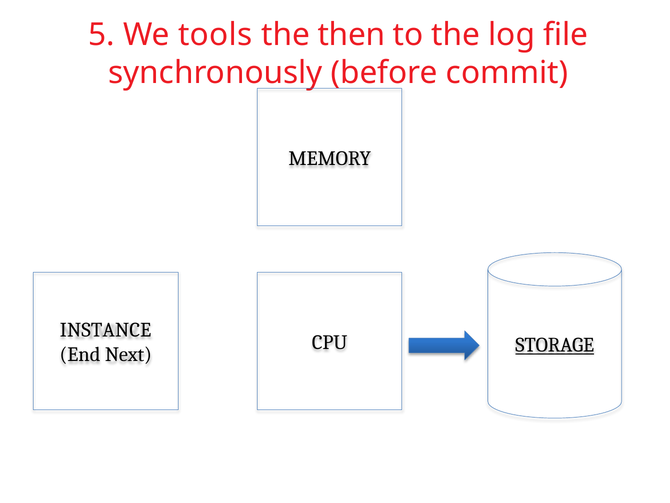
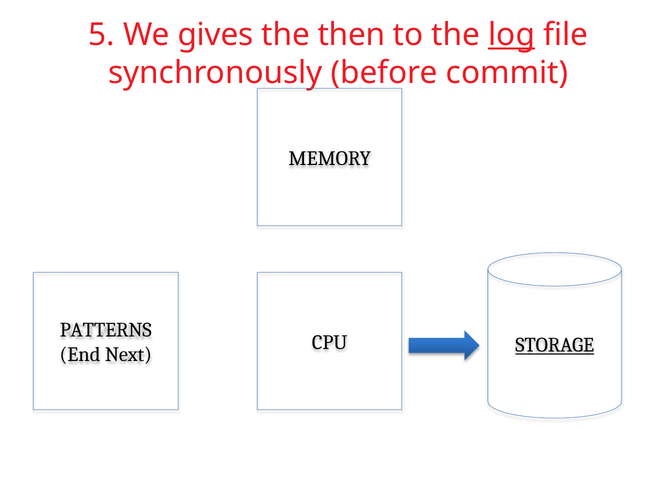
tools: tools -> gives (216, 35)
log underline: none -> present (512, 35)
INSTANCE: INSTANCE -> PATTERNS (106, 330)
